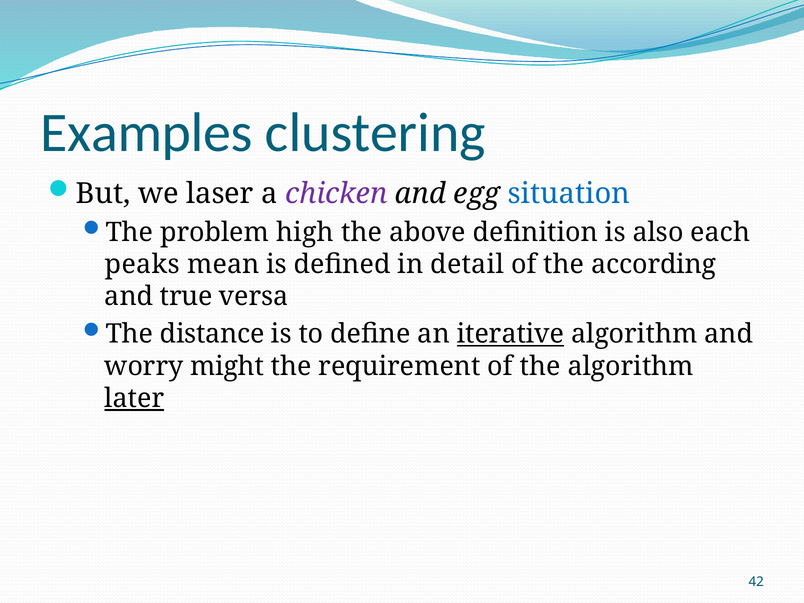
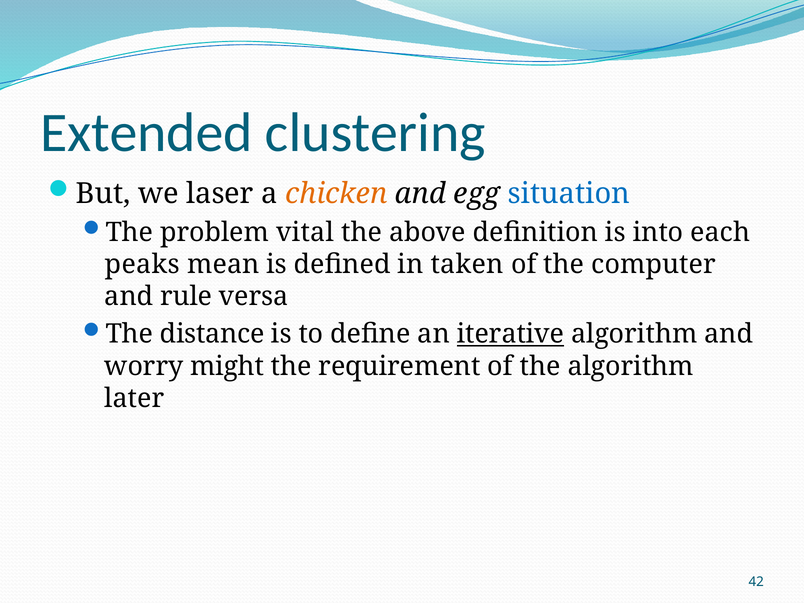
Examples: Examples -> Extended (146, 133)
chicken colour: purple -> orange (336, 194)
high: high -> vital (305, 232)
also: also -> into (658, 232)
detail: detail -> taken (467, 264)
according: according -> computer (654, 264)
true: true -> rule (186, 297)
later underline: present -> none (134, 398)
